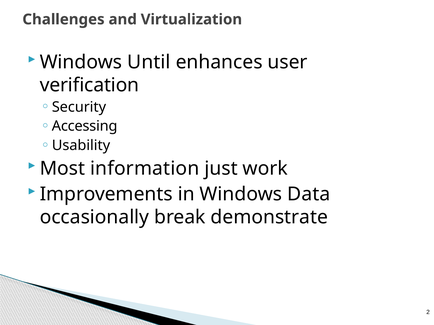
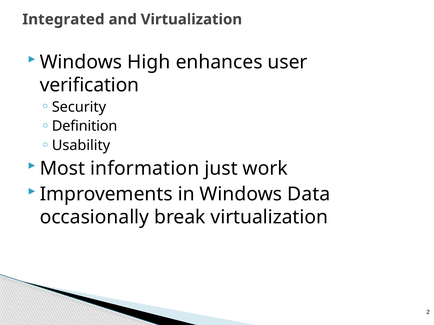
Challenges: Challenges -> Integrated (63, 19)
Until: Until -> High (149, 62)
Accessing: Accessing -> Definition (85, 126)
break demonstrate: demonstrate -> virtualization (269, 217)
